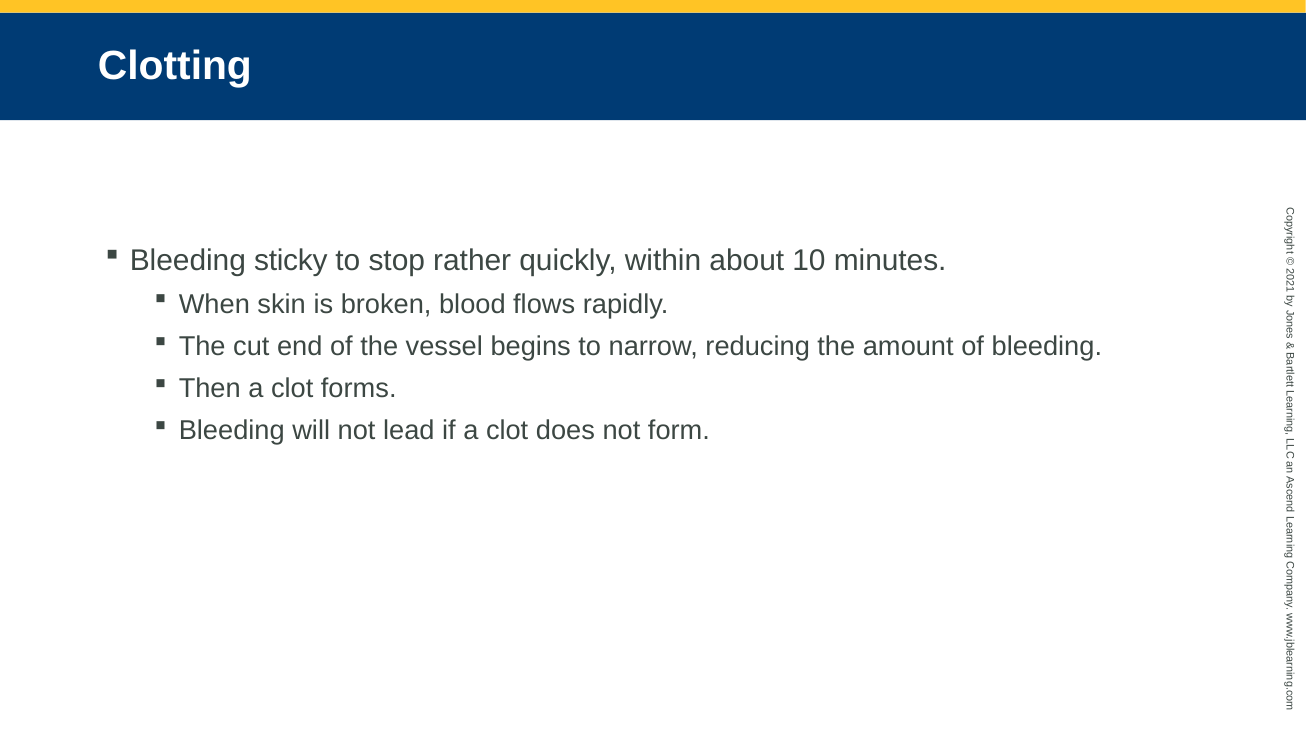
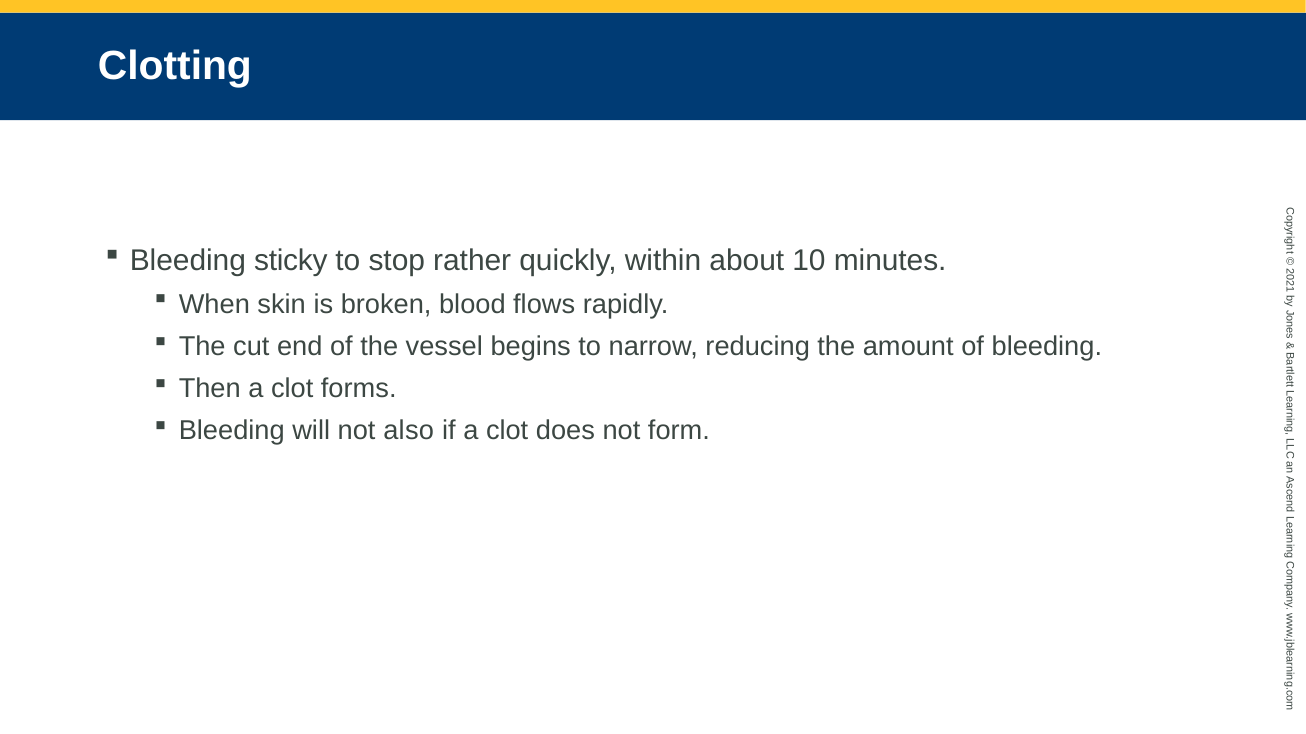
lead: lead -> also (409, 431)
